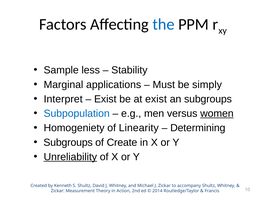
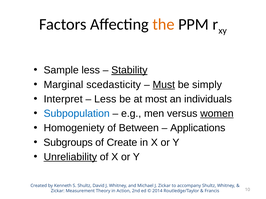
the colour: blue -> orange (163, 24)
Stability underline: none -> present (129, 70)
applications: applications -> scedasticity (114, 85)
Must underline: none -> present (164, 85)
Exist: Exist -> Less (105, 99)
at exist: exist -> most (156, 99)
an subgroups: subgroups -> individuals (208, 99)
Linearity: Linearity -> Between (139, 128)
Determining: Determining -> Applications (198, 128)
